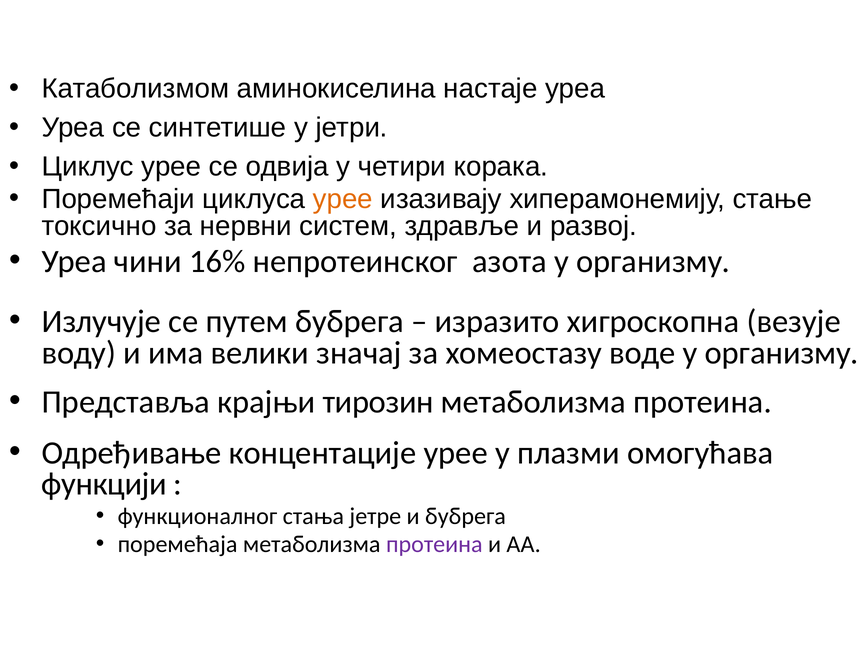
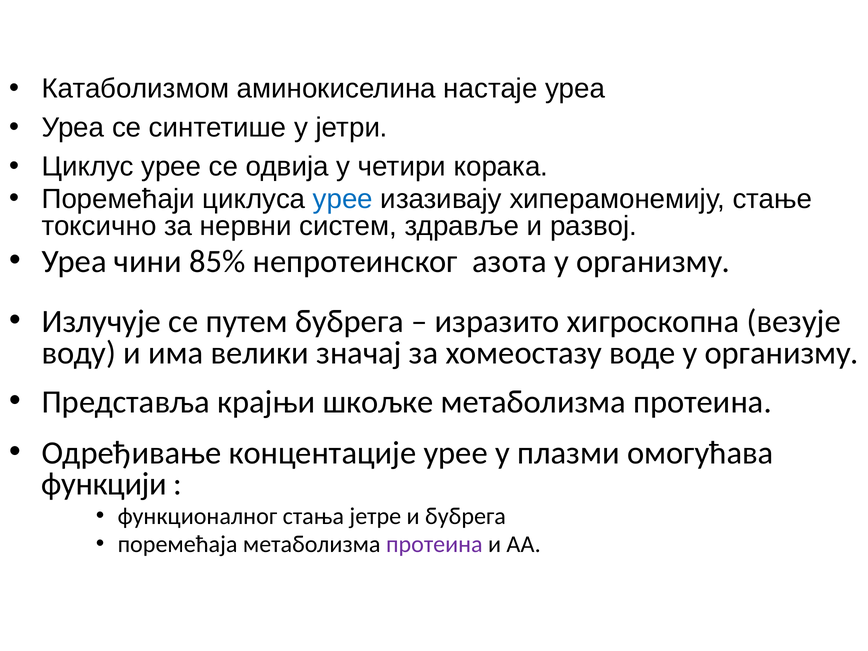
урее colour: orange -> blue (343, 199)
16%: 16% -> 85% (217, 261)
тирозин: тирозин -> шкољке (378, 402)
